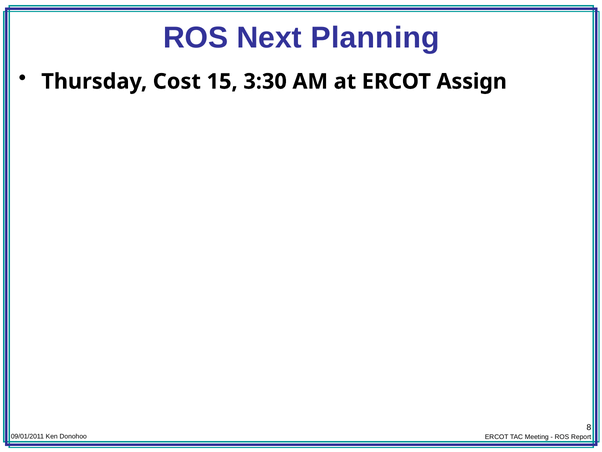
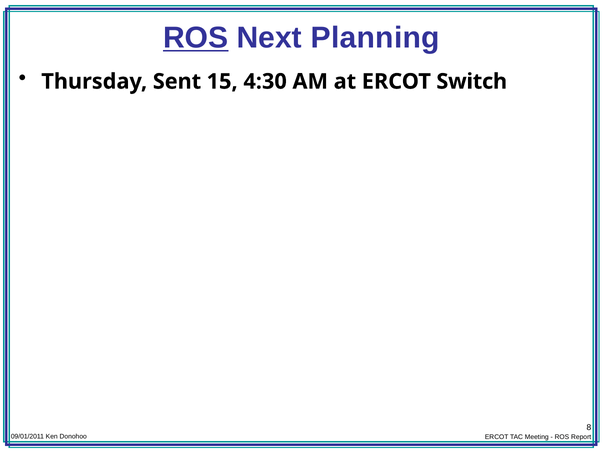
ROS underline: none -> present (196, 38)
Cost: Cost -> Sent (177, 81)
3:30: 3:30 -> 4:30 (265, 81)
Assign: Assign -> Switch (472, 81)
